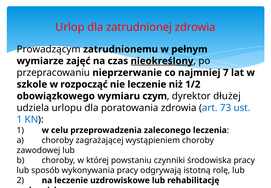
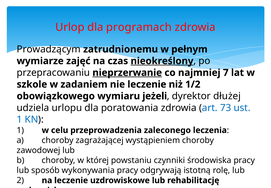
zatrudnionej: zatrudnionej -> programach (139, 27)
nieprzerwanie underline: none -> present (127, 73)
rozpocząć: rozpocząć -> zadaniem (84, 84)
czym: czym -> jeżeli (155, 96)
